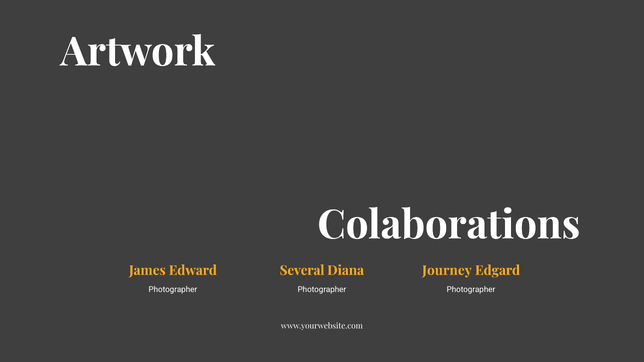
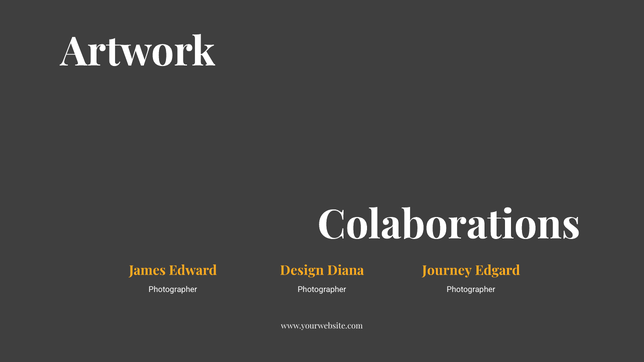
Several: Several -> Design (302, 271)
